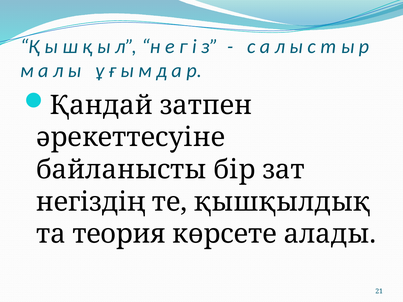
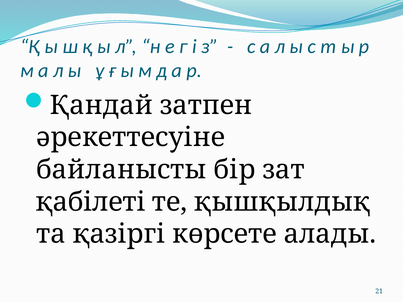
негіздің: негіздің -> қабілеті (91, 202)
теория: теория -> қазіргі (119, 234)
